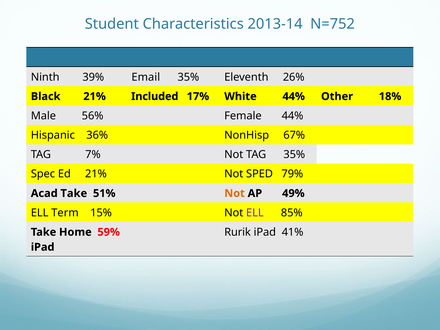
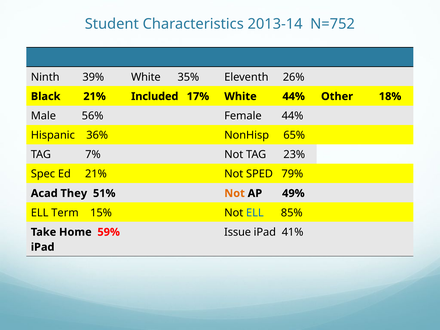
39% Email: Email -> White (146, 77)
67%: 67% -> 65% (294, 135)
TAG 35%: 35% -> 23% (294, 155)
Acad Take: Take -> They (74, 193)
ELL colour: purple -> blue (255, 213)
Rurik: Rurik -> Issue (238, 232)
